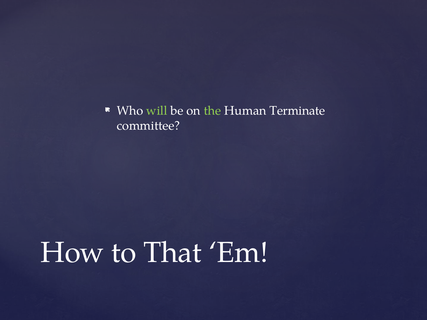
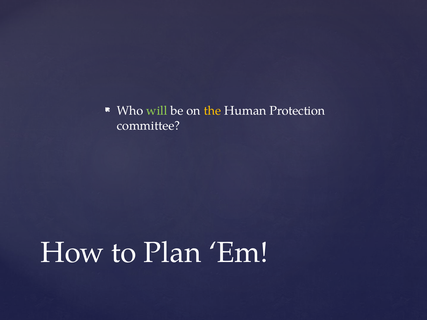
the colour: light green -> yellow (212, 111)
Terminate: Terminate -> Protection (297, 111)
That: That -> Plan (172, 253)
